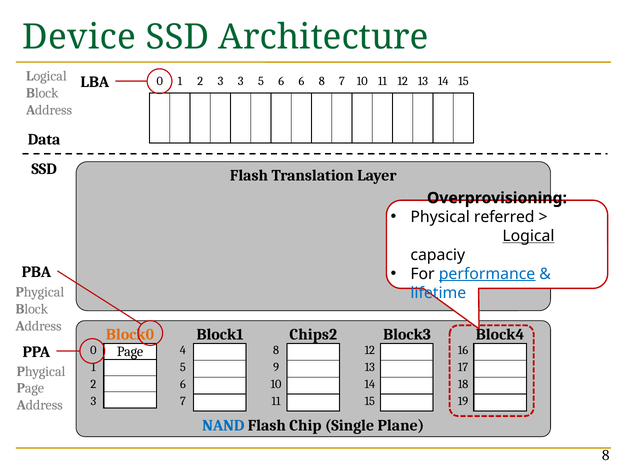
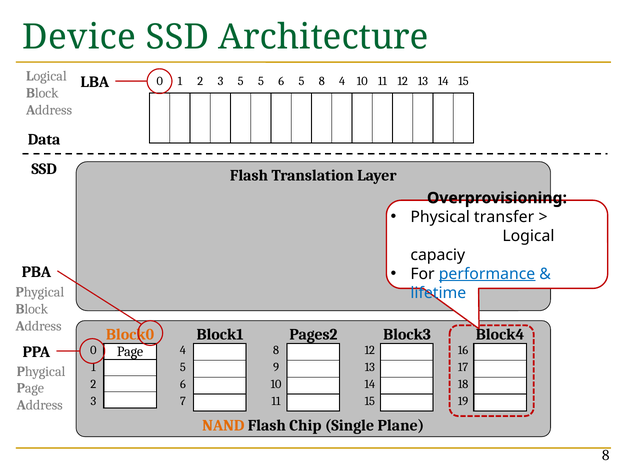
3 3: 3 -> 5 (241, 81)
6 6: 6 -> 5 (302, 81)
8 7: 7 -> 4 (342, 81)
referred: referred -> transfer (504, 217)
Logical underline: present -> none (528, 236)
Chips2: Chips2 -> Pages2 (313, 334)
NAND colour: blue -> orange (223, 426)
